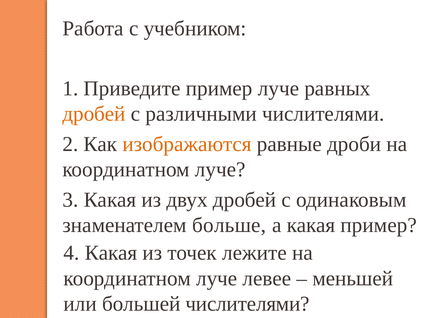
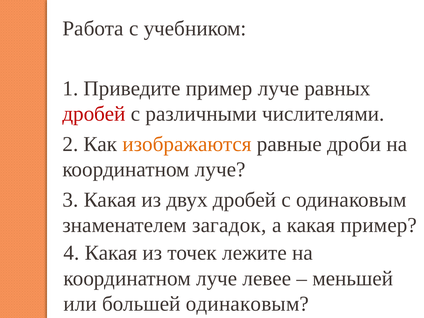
дробей colour: orange -> red (94, 114)
больше: больше -> загадок (229, 225)
большей числителями: числителями -> одинаковым (247, 304)
